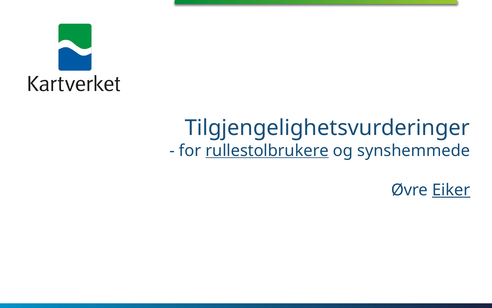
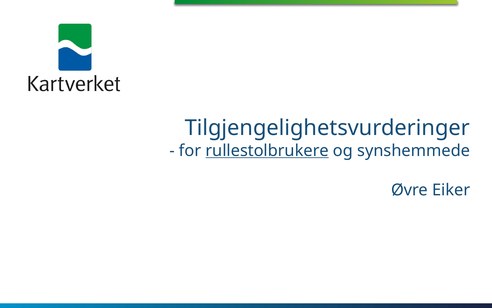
Eiker underline: present -> none (451, 190)
